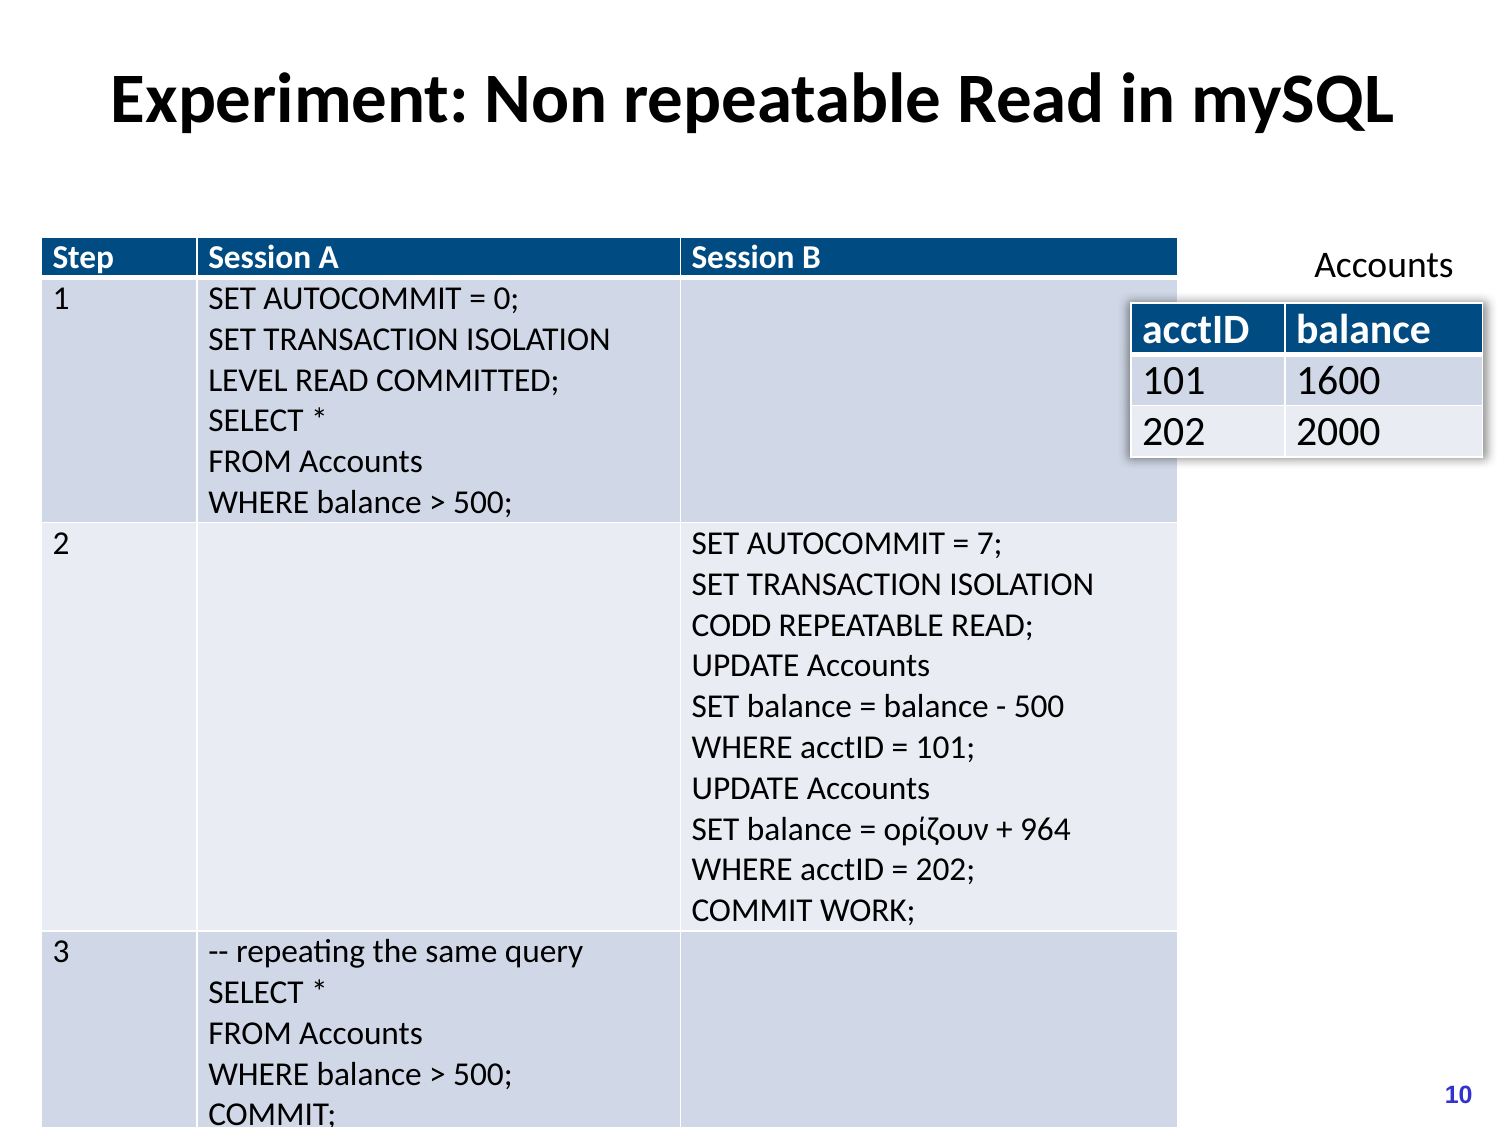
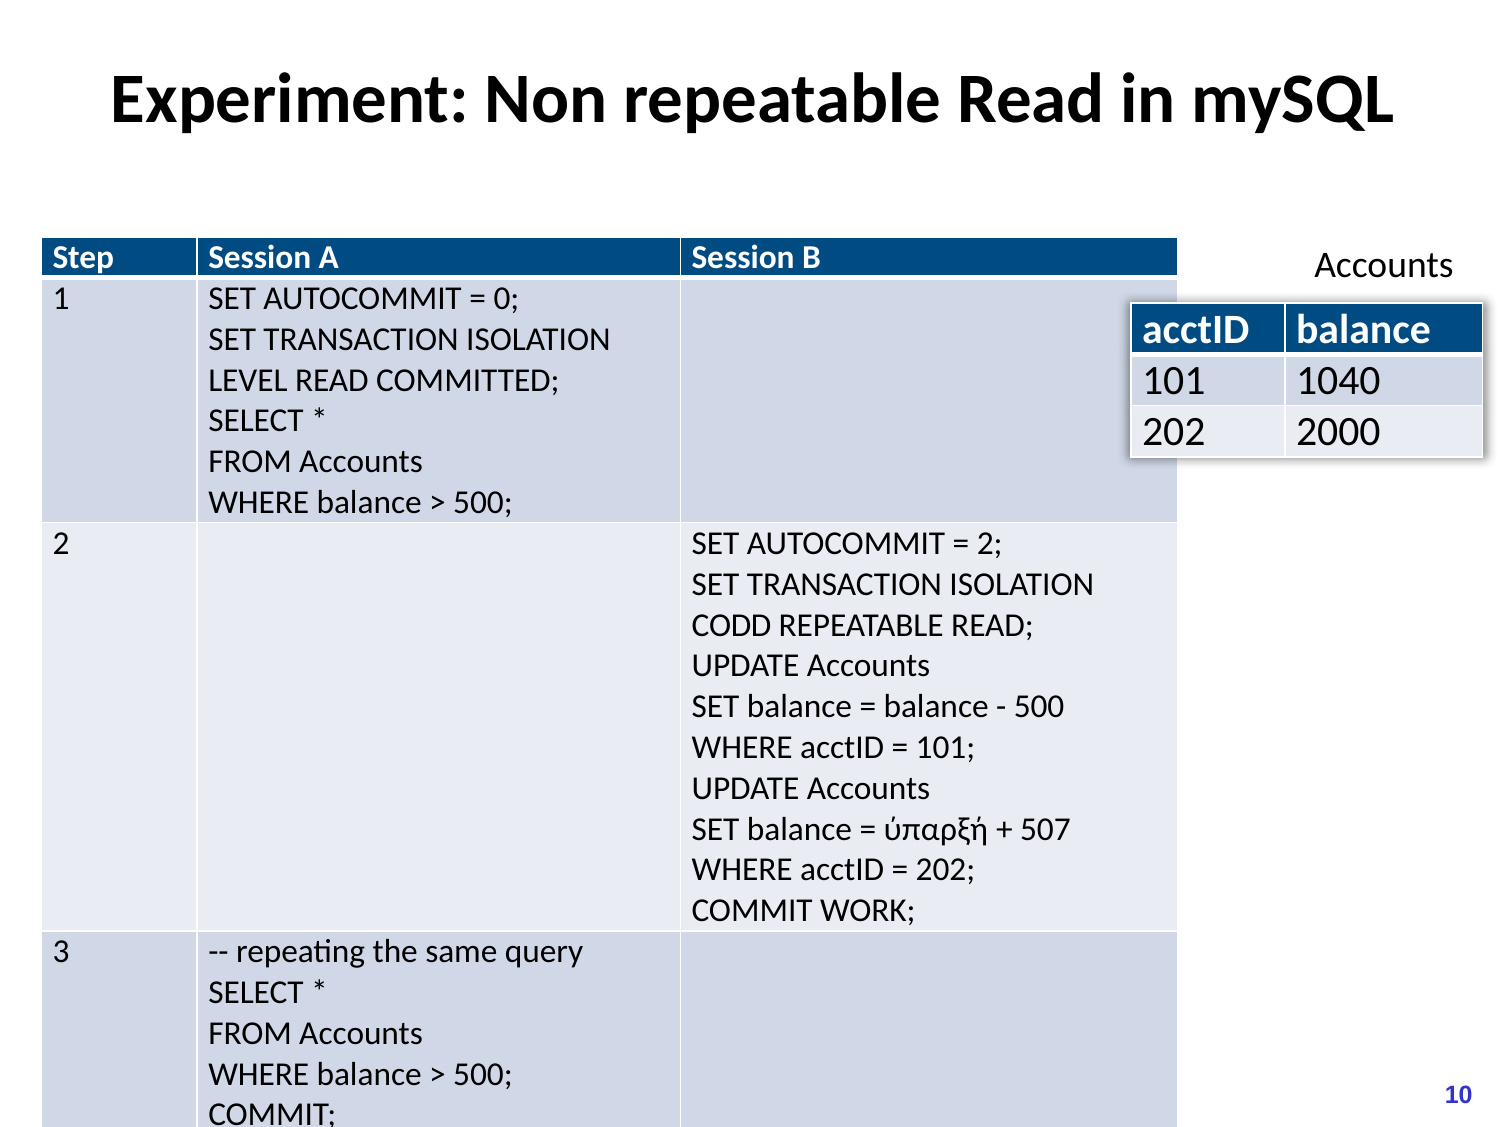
1600: 1600 -> 1040 (1338, 380)
7: 7 -> 2 (990, 544)
ορίζουν: ορίζουν -> ύπαρξή (936, 829)
964: 964 -> 507 (1045, 829)
